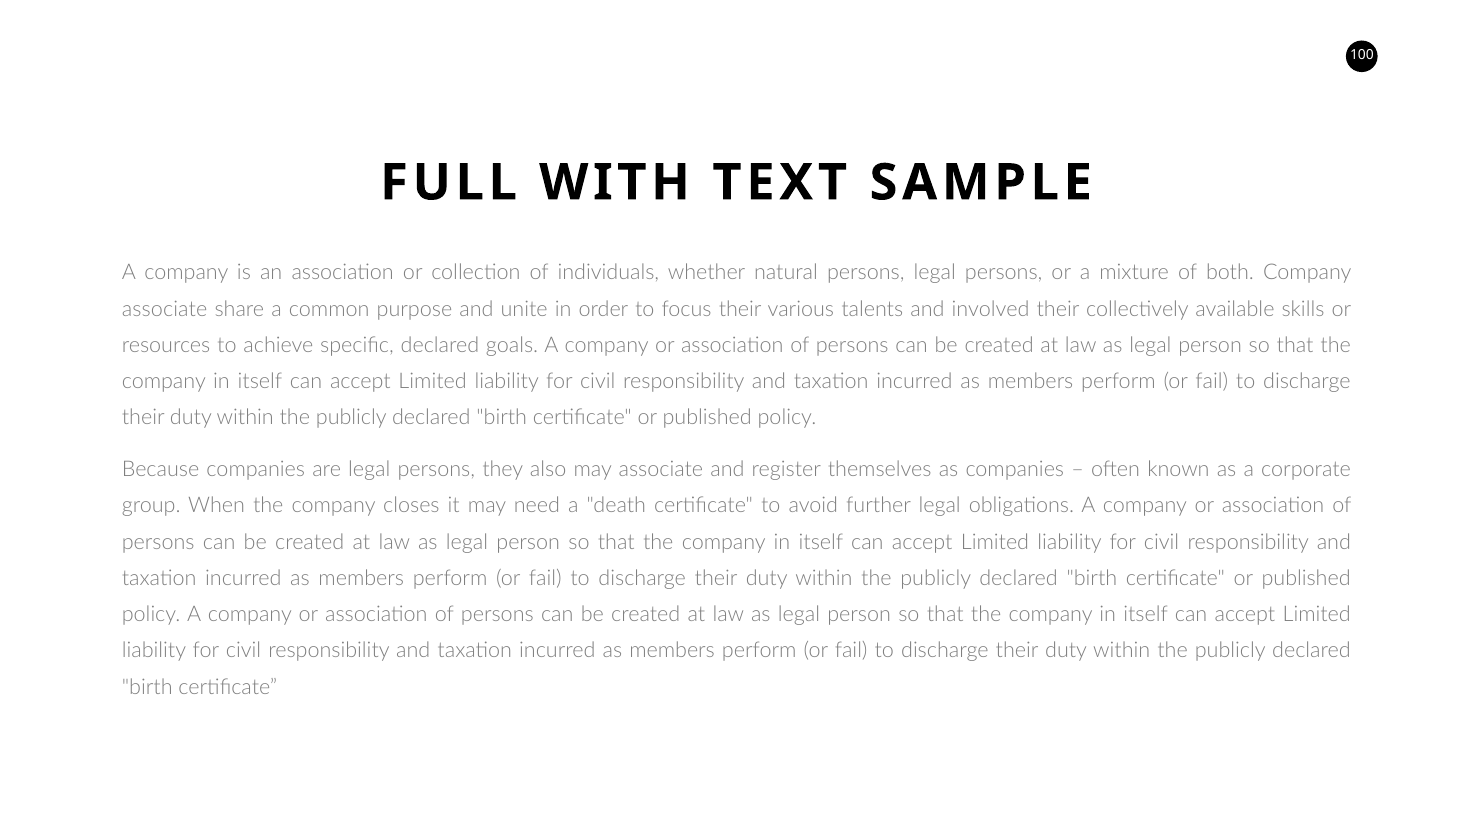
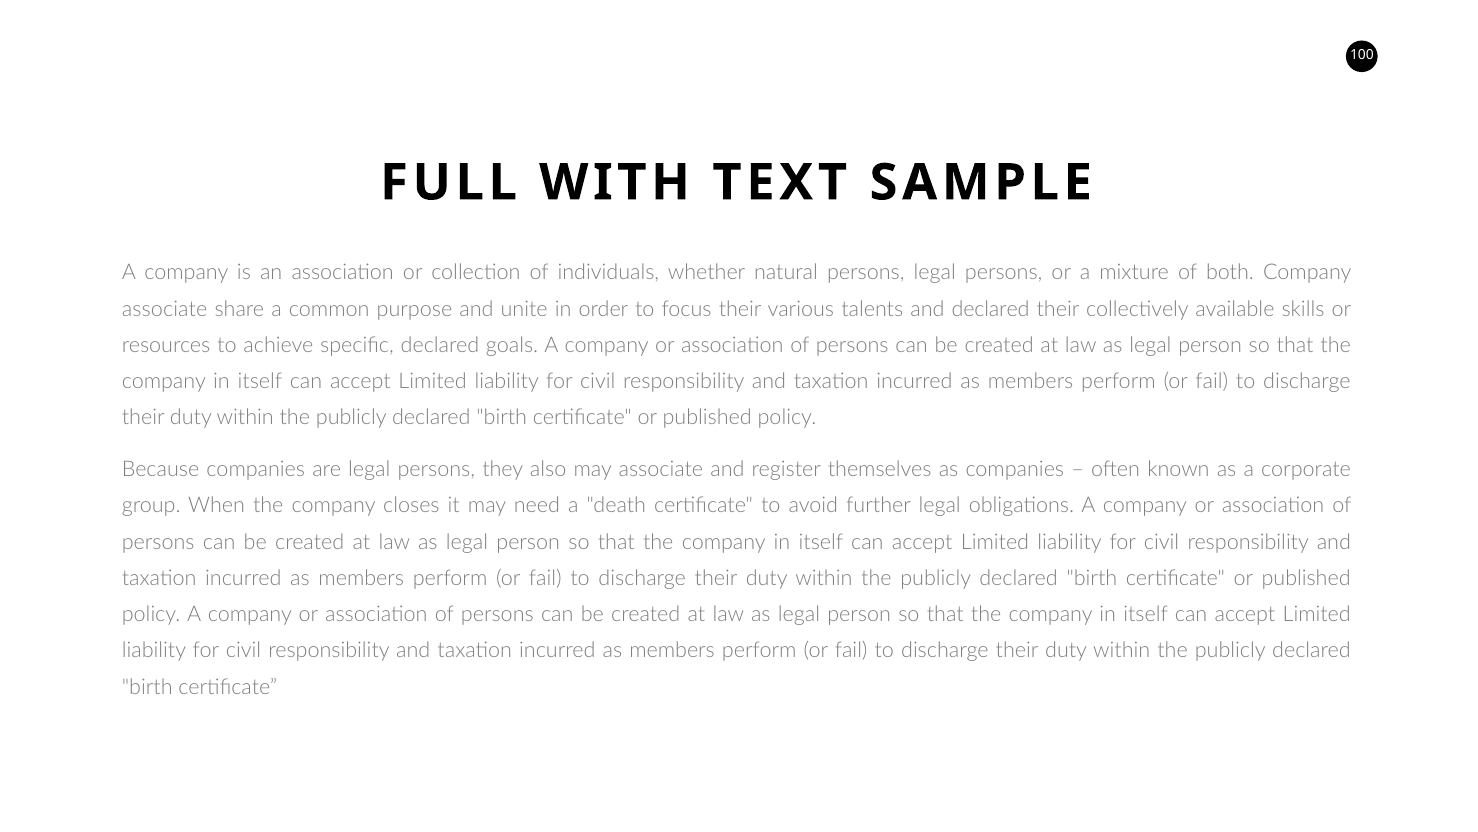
and involved: involved -> declared (991, 309)
